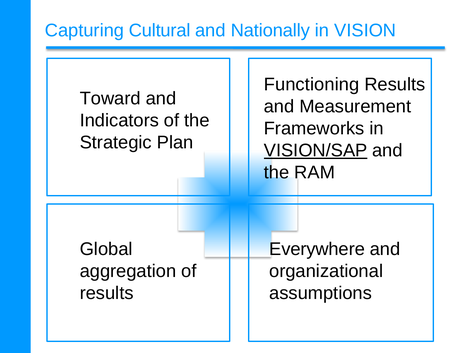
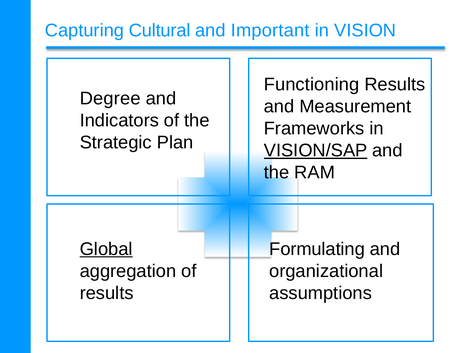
Nationally: Nationally -> Important (270, 30)
Toward: Toward -> Degree (110, 99)
Global underline: none -> present (106, 249)
Everywhere: Everywhere -> Formulating (317, 249)
